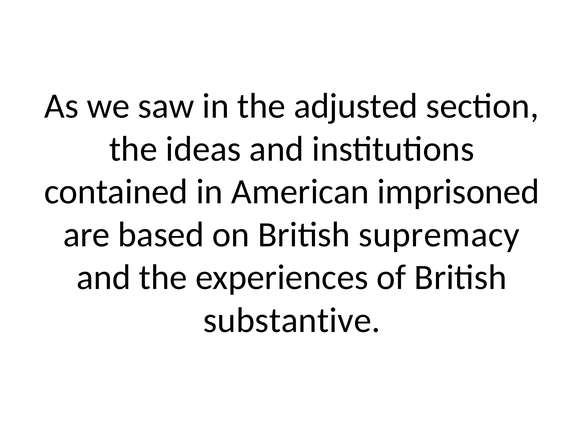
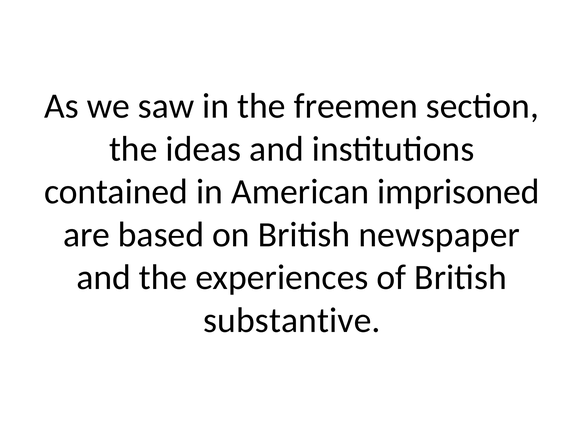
adjusted: adjusted -> freemen (356, 106)
supremacy: supremacy -> newspaper (439, 235)
